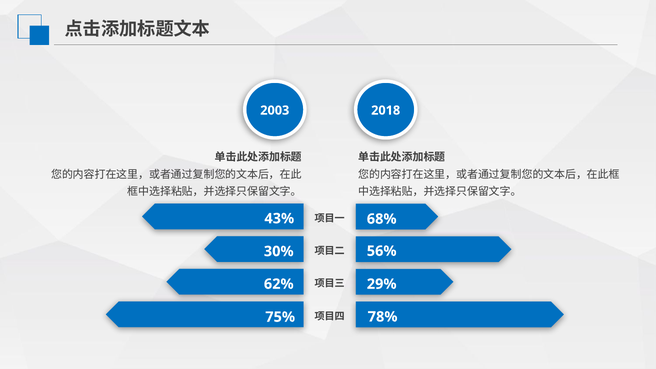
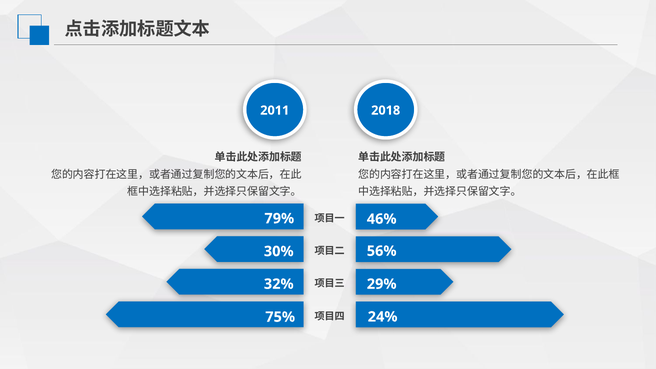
2003: 2003 -> 2011 (275, 110)
43%: 43% -> 79% (279, 218)
68%: 68% -> 46% (382, 219)
62%: 62% -> 32% (279, 284)
78%: 78% -> 24% (383, 317)
